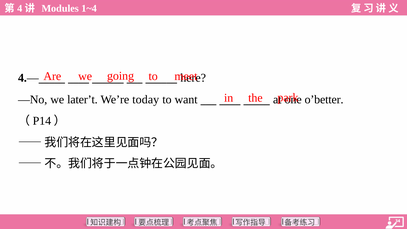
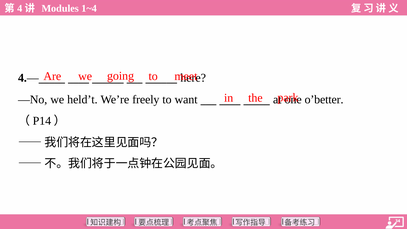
later’t: later’t -> held’t (82, 99)
today: today -> freely (146, 99)
